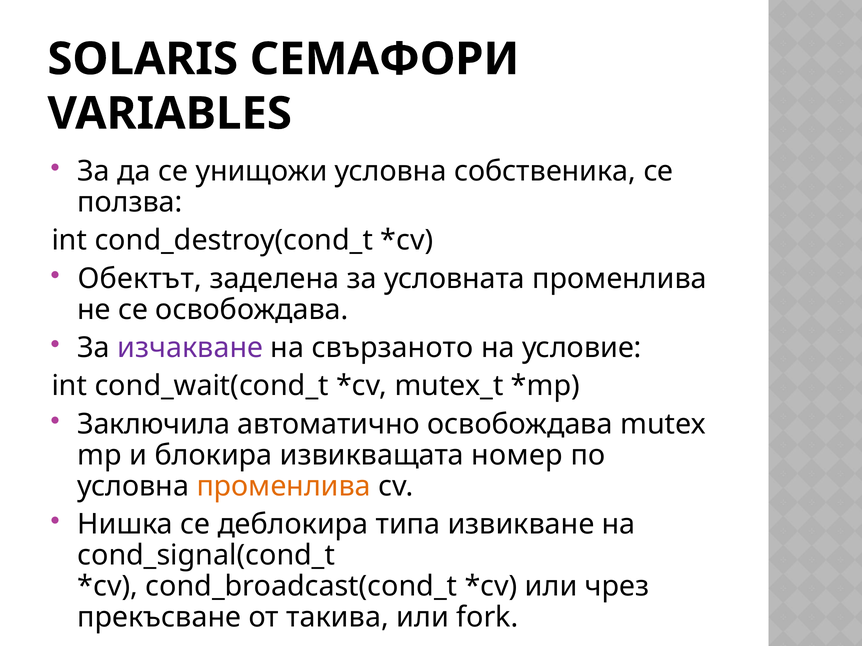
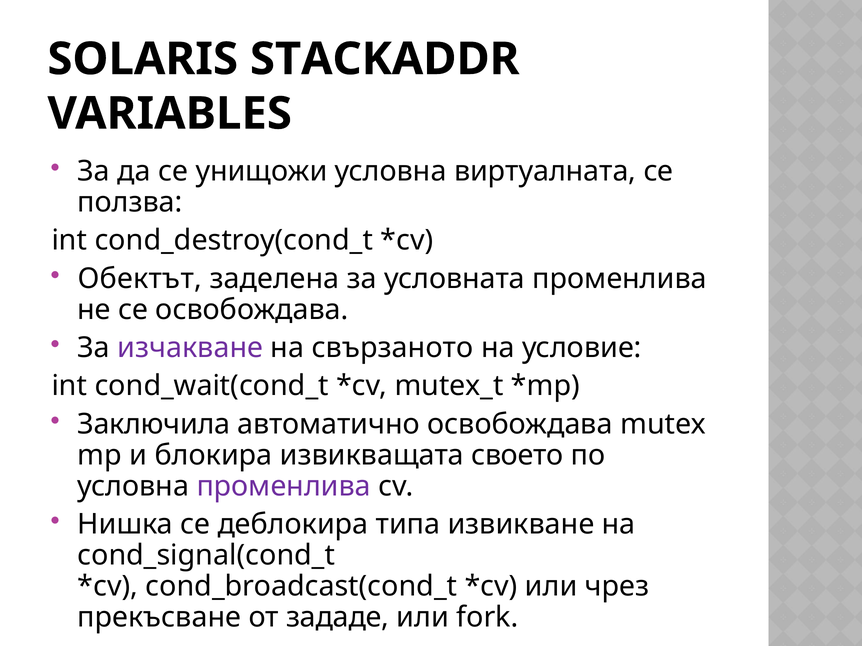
СЕМАФОРИ: СЕМАФОРИ -> STACKADDR (385, 59)
собственика: собственика -> виртуалната (545, 171)
номер: номер -> своето (517, 455)
променлива colour: orange -> purple (284, 486)
такива: такива -> зададе (338, 618)
